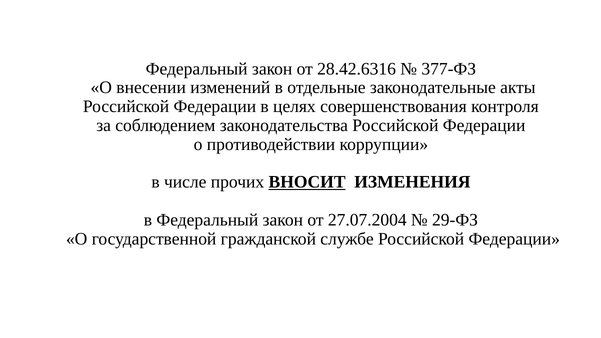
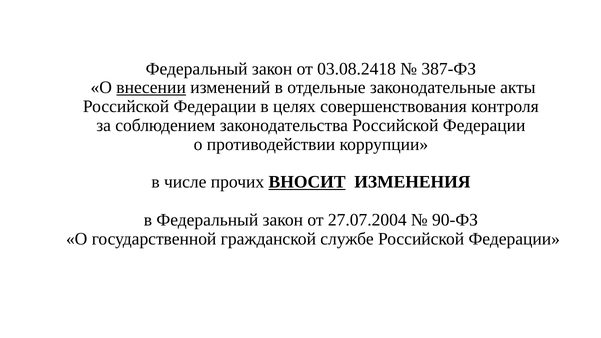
28.42.6316: 28.42.6316 -> 03.08.2418 (357, 69)
377-ФЗ: 377-ФЗ -> 387-ФЗ (449, 69)
внесении underline: none -> present (151, 88)
29-ФЗ: 29-ФЗ -> 90-ФЗ (455, 220)
